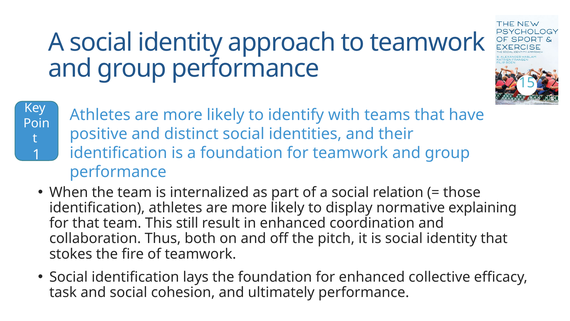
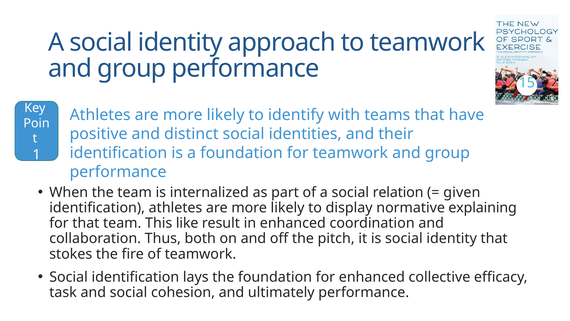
those: those -> given (462, 192)
still: still -> like (187, 223)
